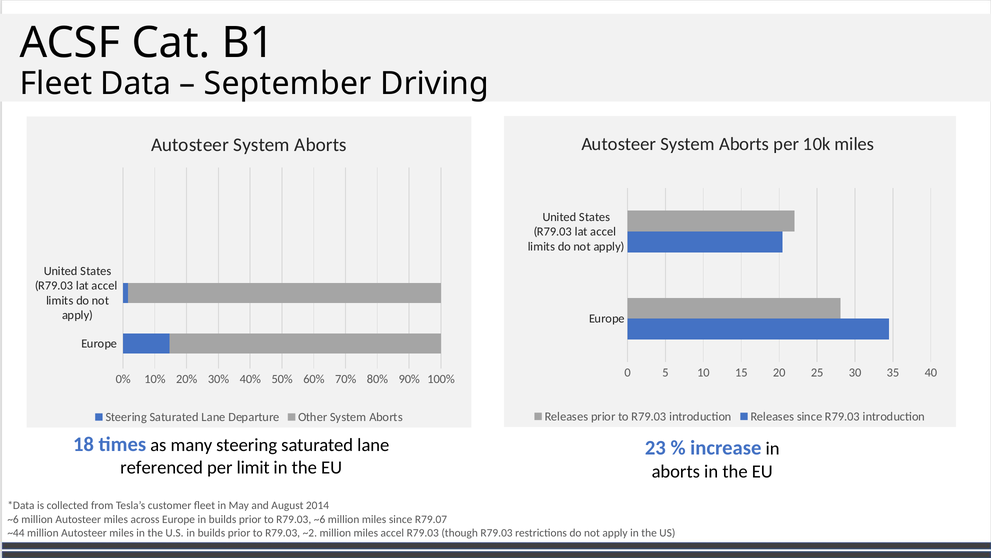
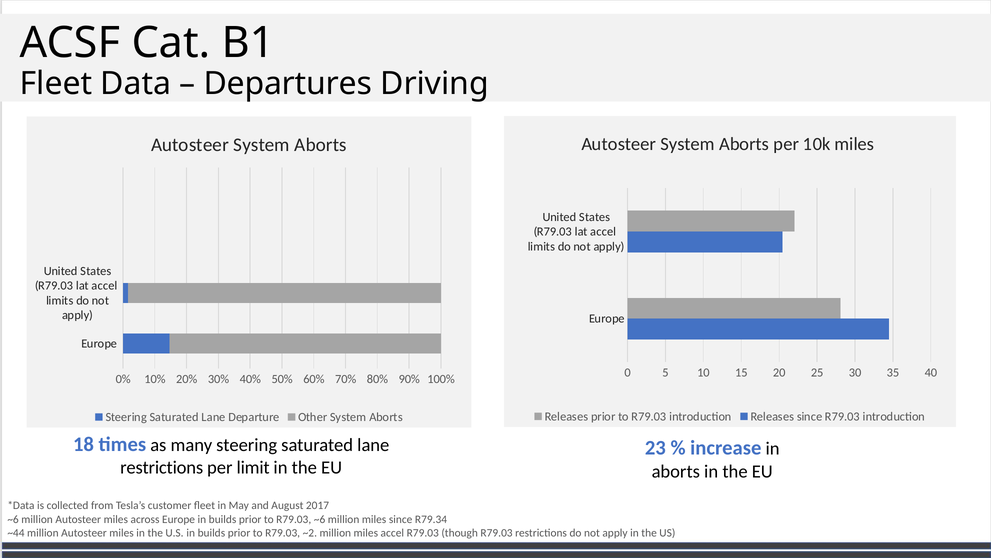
September: September -> Departures (288, 84)
referenced: referenced -> restrictions (162, 467)
2014: 2014 -> 2017 (317, 505)
R79.07: R79.07 -> R79.34 (431, 519)
